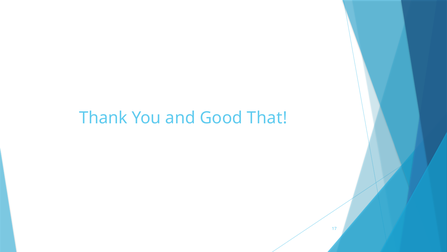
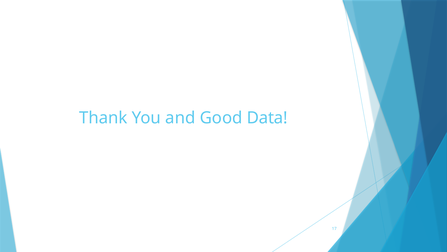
That: That -> Data (267, 118)
